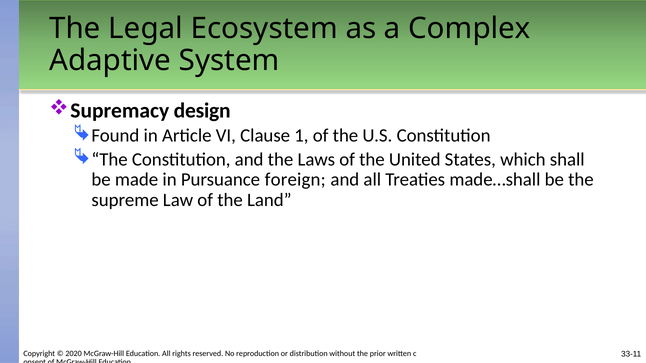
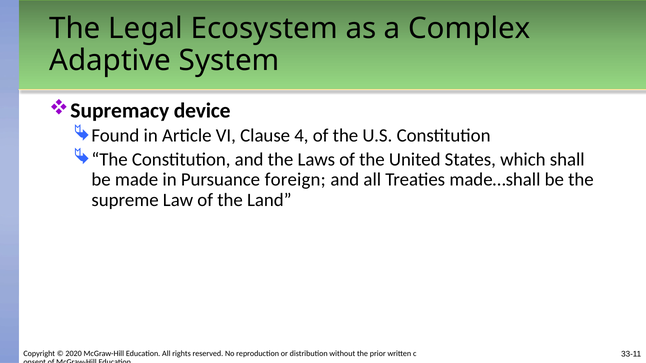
design: design -> device (202, 111)
1: 1 -> 4 (301, 136)
